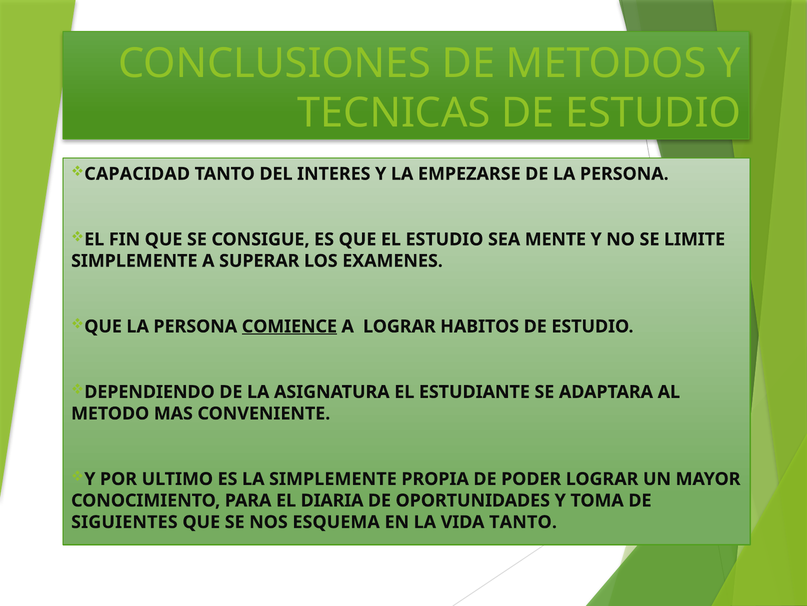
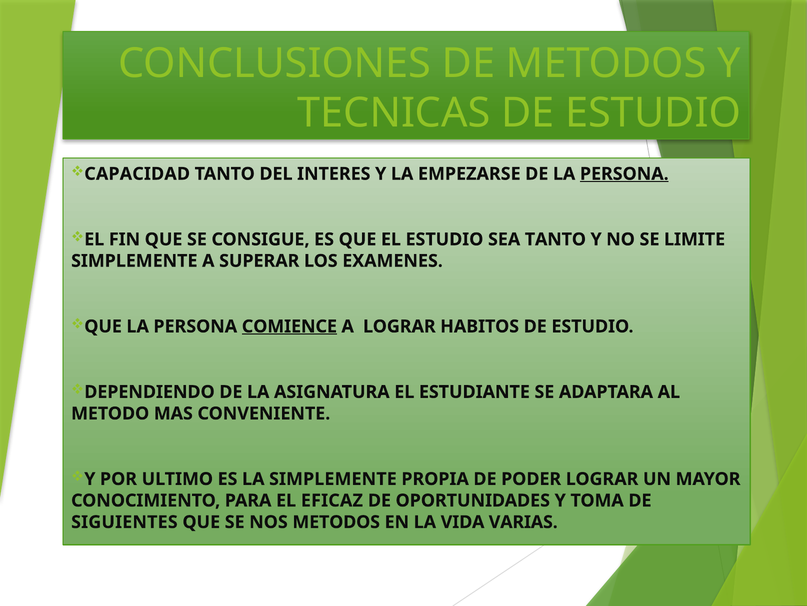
PERSONA underline: none -> present (624, 174)
SEA MENTE: MENTE -> TANTO (555, 239)
DIARIA: DIARIA -> EFICAZ (332, 500)
NOS ESQUEMA: ESQUEMA -> METODOS (336, 521)
VIDA TANTO: TANTO -> VARIAS (523, 521)
